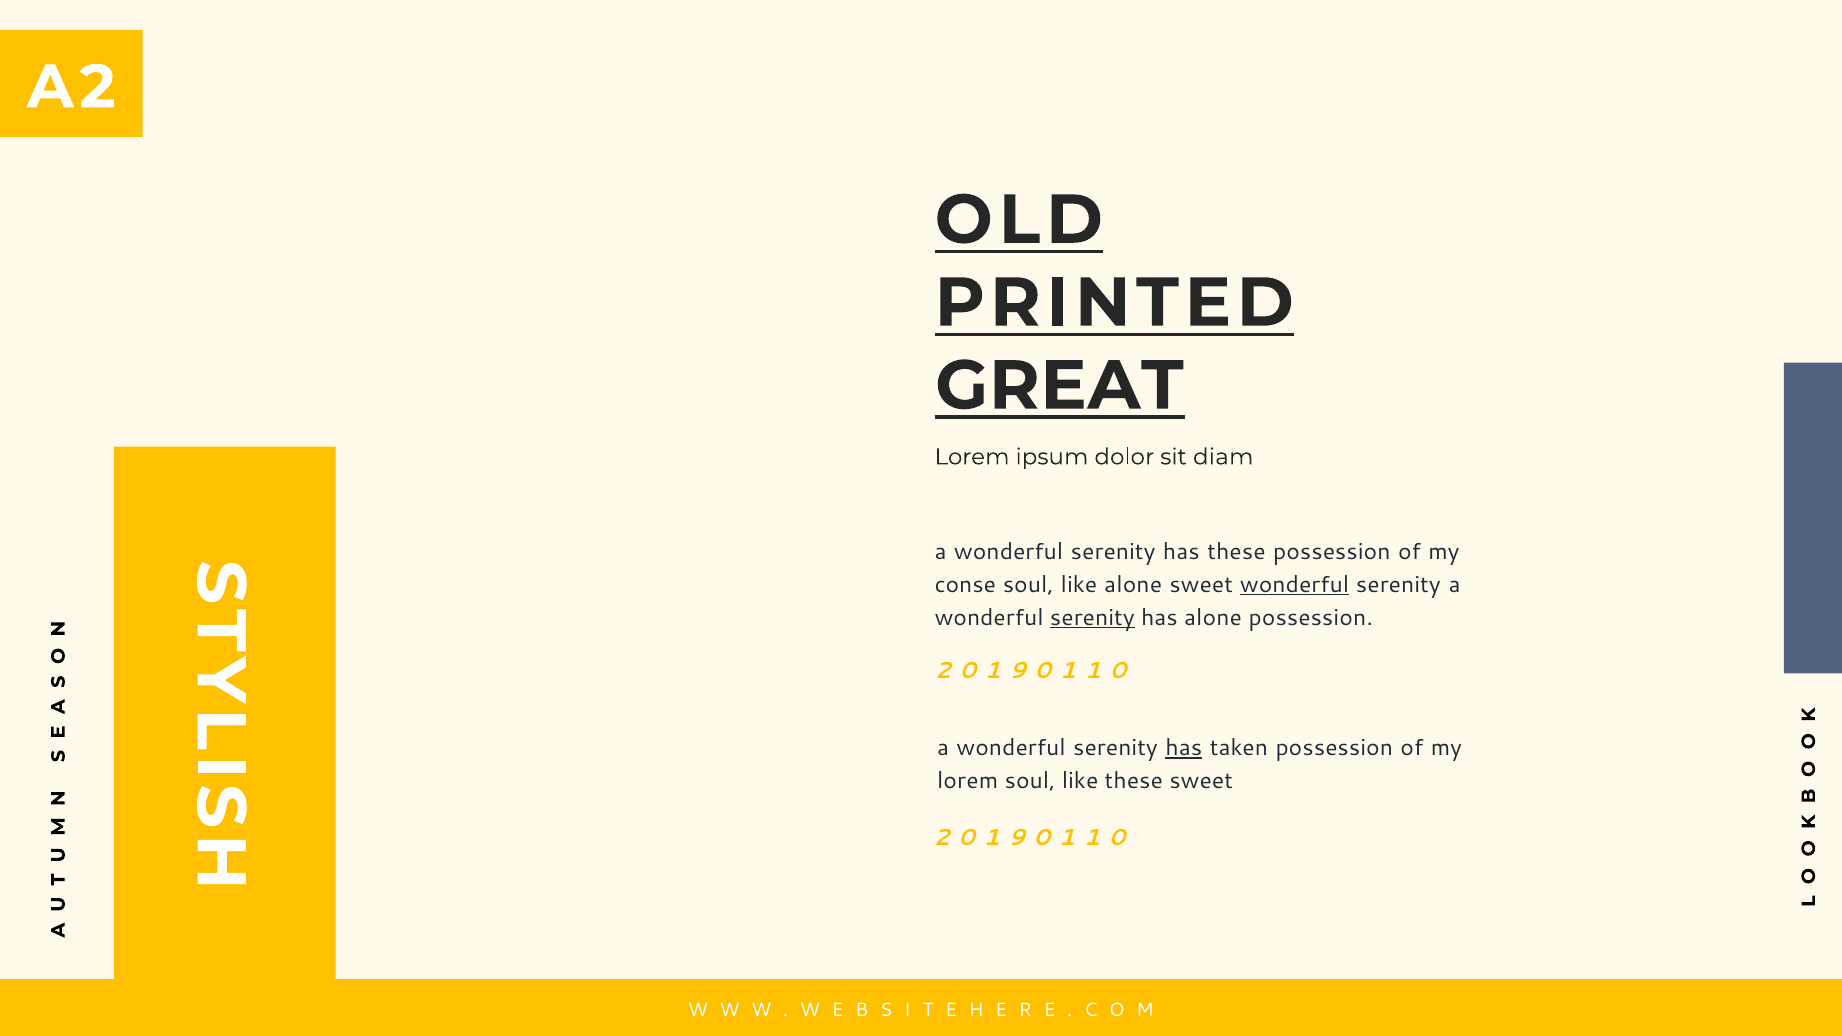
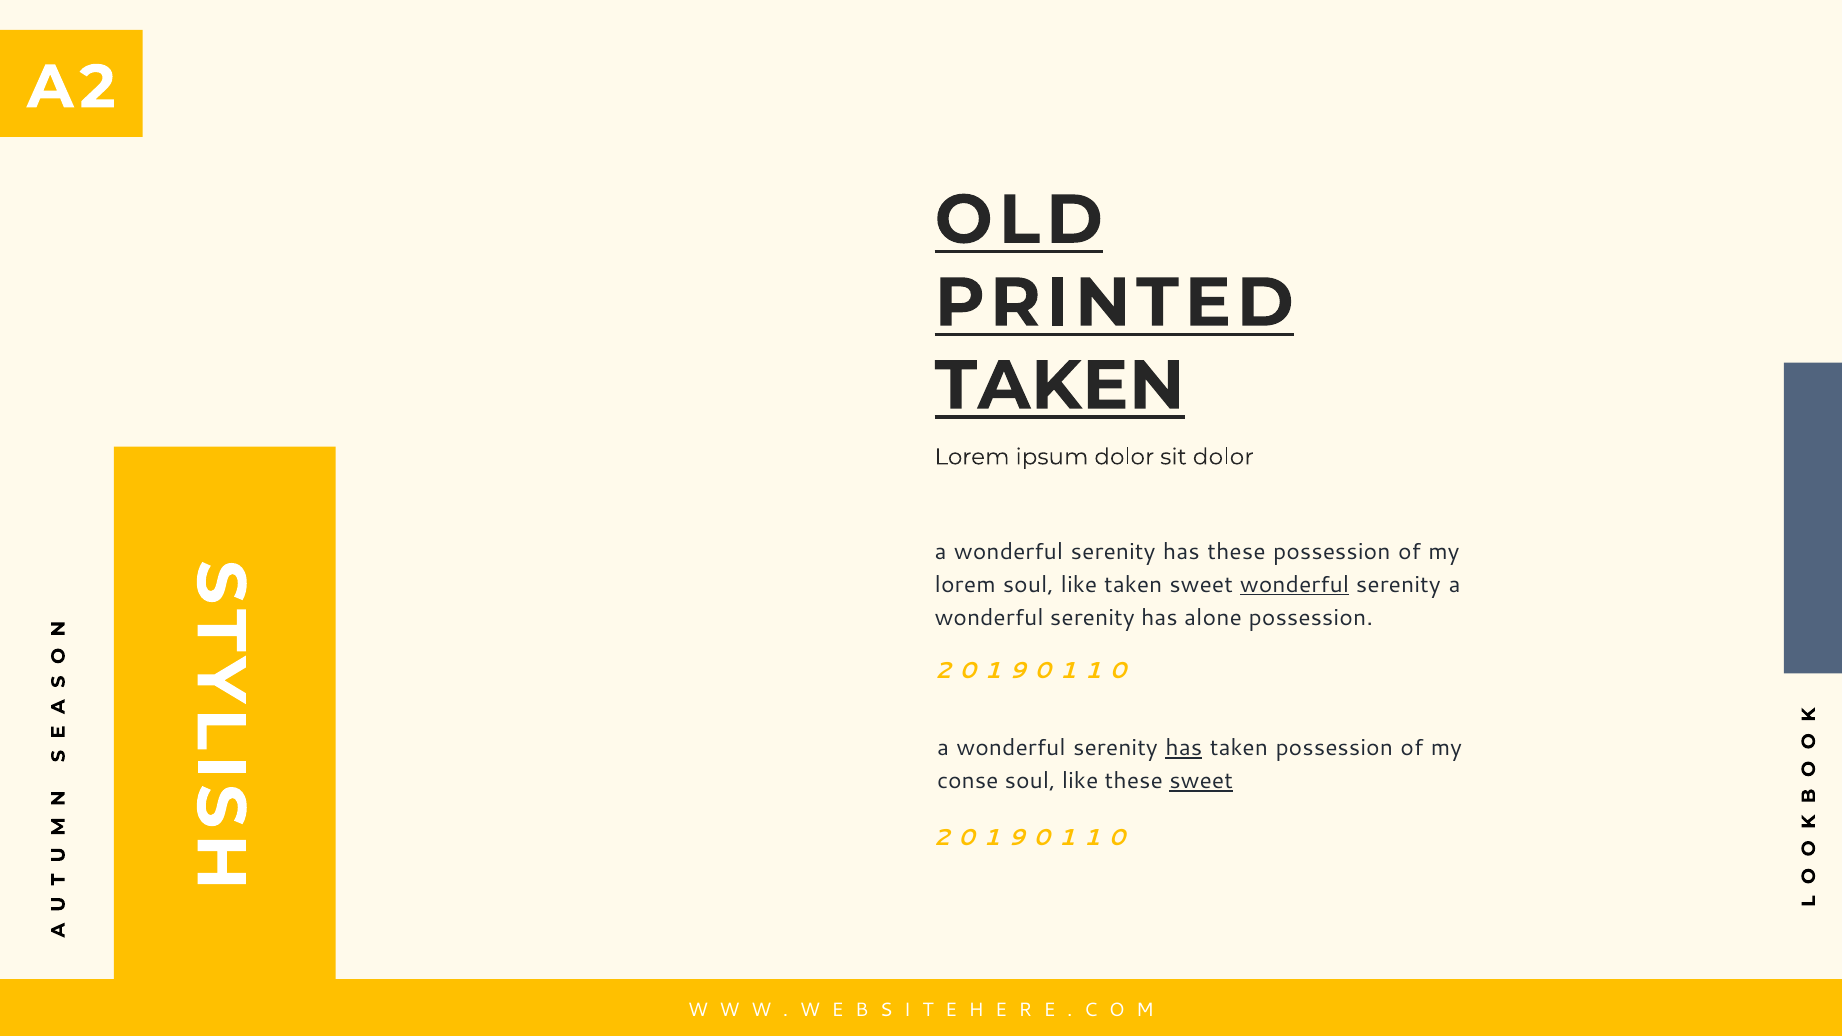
GREAT: GREAT -> TAKEN (1060, 386)
sit diam: diam -> dolor (1223, 457)
conse: conse -> lorem (965, 585)
like alone: alone -> taken (1133, 585)
serenity underline: present -> none (1092, 618)
lorem: lorem -> conse (968, 781)
sweet underline: none -> present (1201, 781)
